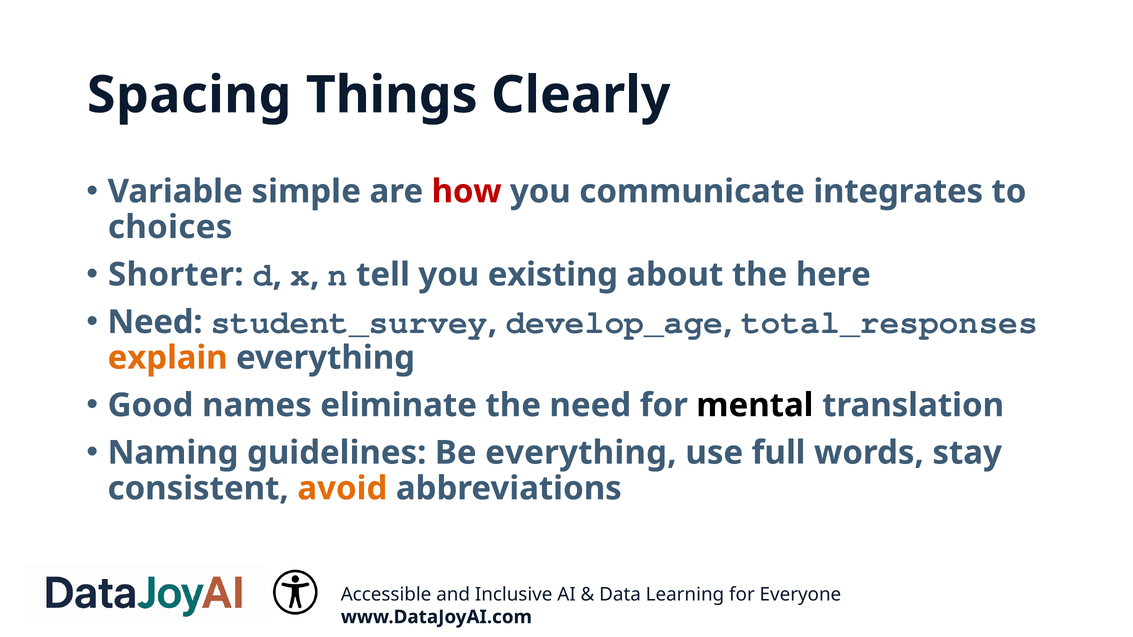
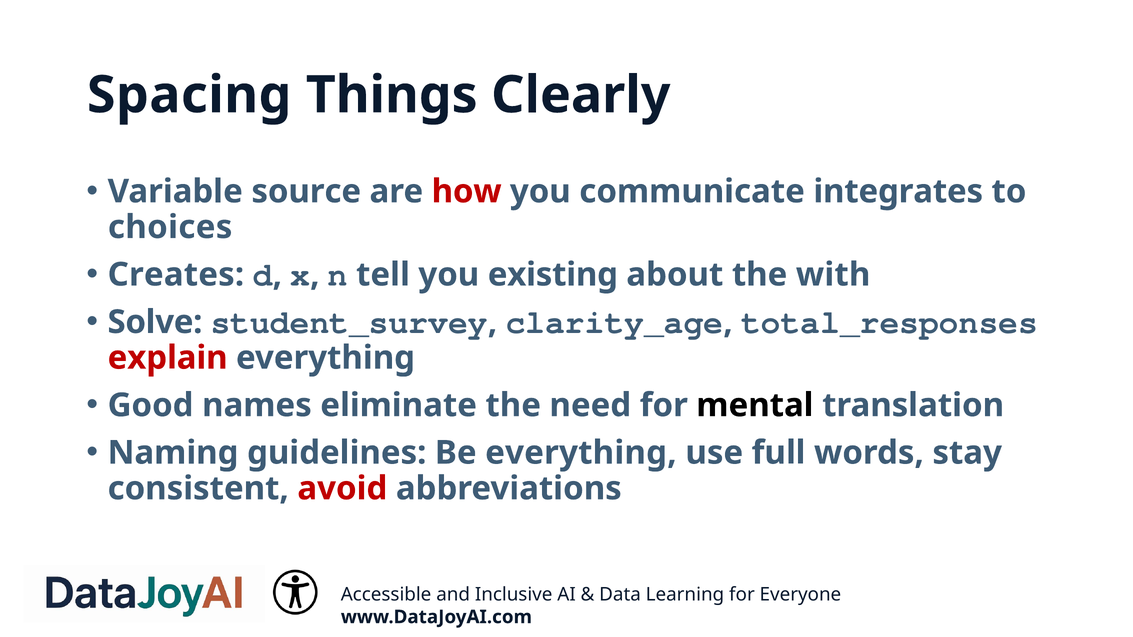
simple: simple -> source (306, 192)
Shorter: Shorter -> Creates (176, 275)
here: here -> with (833, 275)
Need: Need -> Solve (155, 322)
develop_age: develop_age -> clarity_age (614, 322)
explain colour: orange -> red (168, 358)
avoid colour: orange -> red (342, 489)
